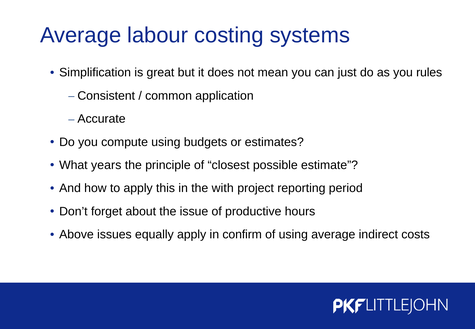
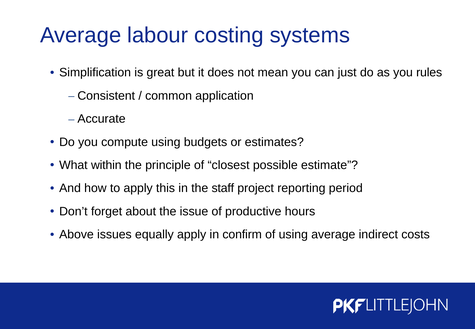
years: years -> within (106, 165)
with: with -> staff (223, 188)
